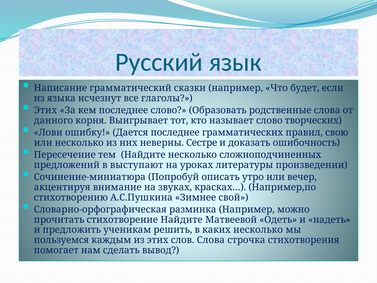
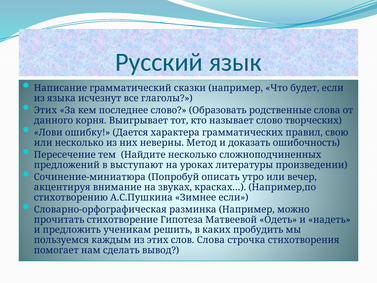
Дается последнее: последнее -> характера (175, 132)
Сестре: Сестре -> Метод (202, 143)
Зимнее свой: свой -> если (233, 197)
стихотворение Найдите: Найдите -> Гипотеза (182, 219)
каких несколько: несколько -> пробудить (258, 230)
